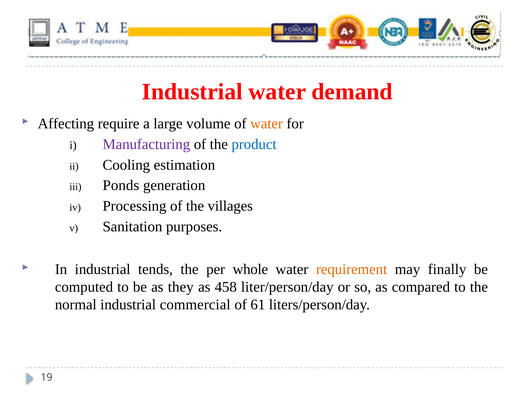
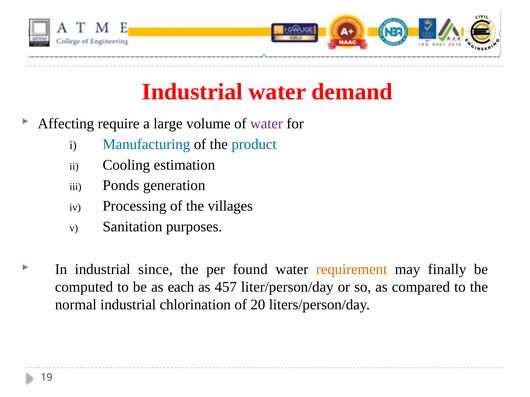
water colour: orange -> purple (267, 124)
Manufacturing colour: purple -> blue (146, 144)
tends: tends -> since (155, 270)
whole: whole -> found (250, 270)
they: they -> each (181, 287)
458: 458 -> 457 (226, 287)
commercial: commercial -> chlorination (195, 305)
61: 61 -> 20 (258, 305)
